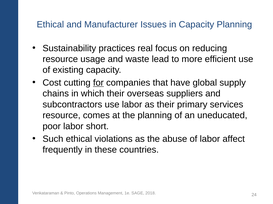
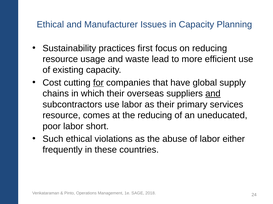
real: real -> first (145, 48)
and underline: none -> present (213, 94)
the planning: planning -> reducing (155, 116)
affect: affect -> either (234, 139)
